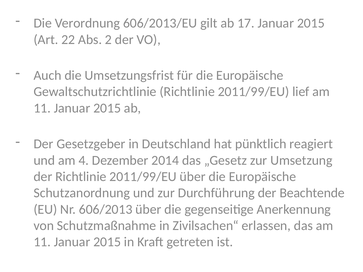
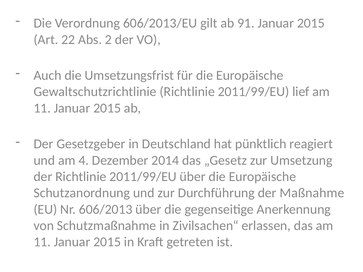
17: 17 -> 91 (246, 23)
Beachtende: Beachtende -> Maßnahme (312, 193)
